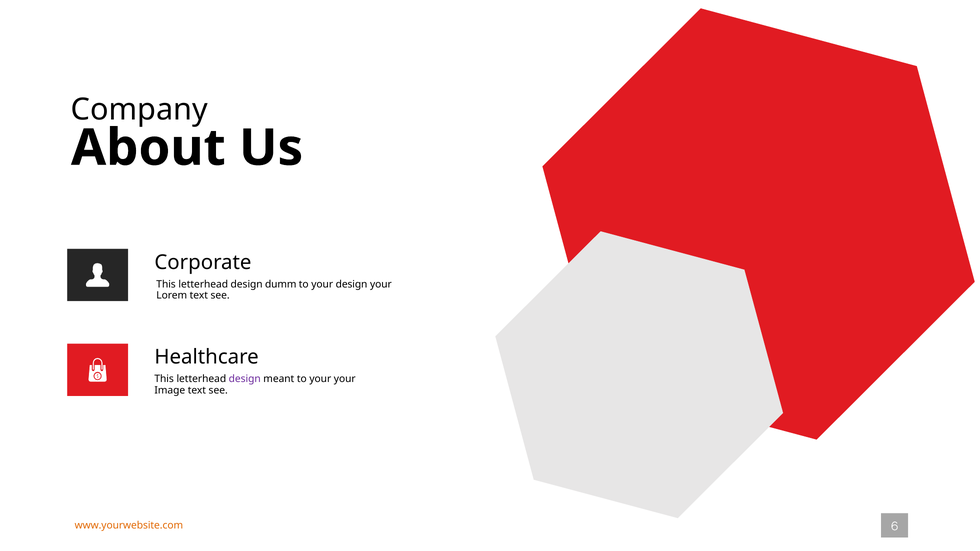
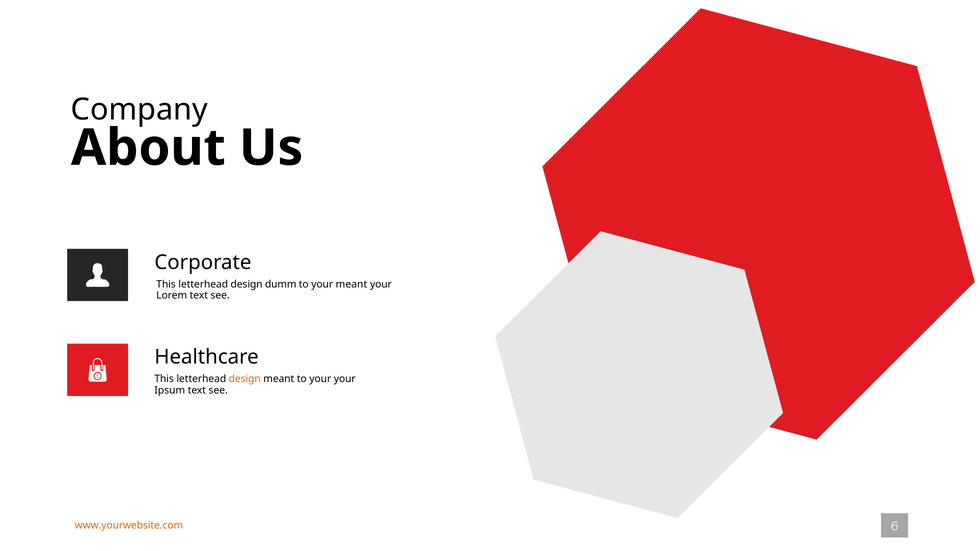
your design: design -> meant (351, 284)
design colour: purple -> orange (245, 379)
Image: Image -> Ipsum (170, 390)
